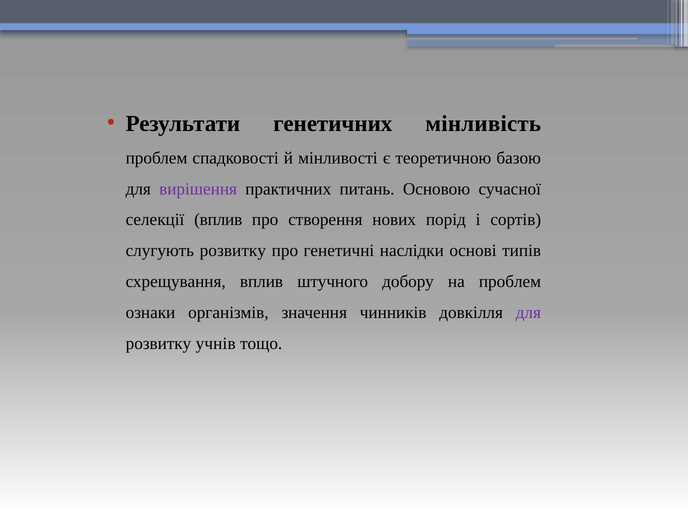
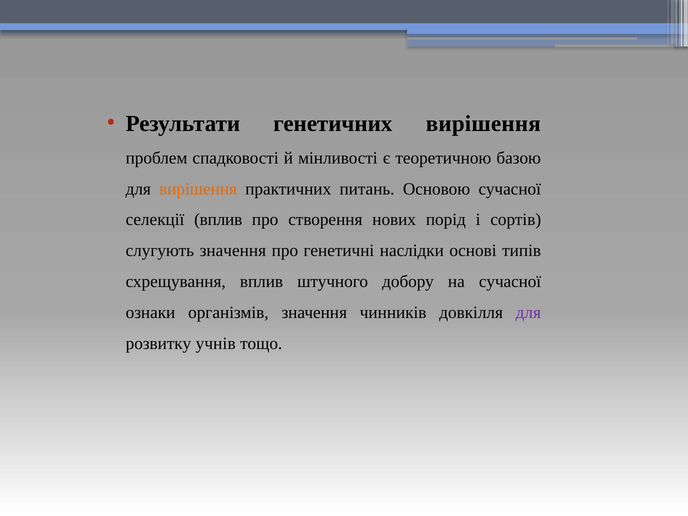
генетичних мінливість: мінливість -> вирішення (483, 124)
вирішення colour: purple -> orange (198, 189)
слугують розвитку: розвитку -> значення (233, 251)
на проблем: проблем -> сучасної (510, 282)
